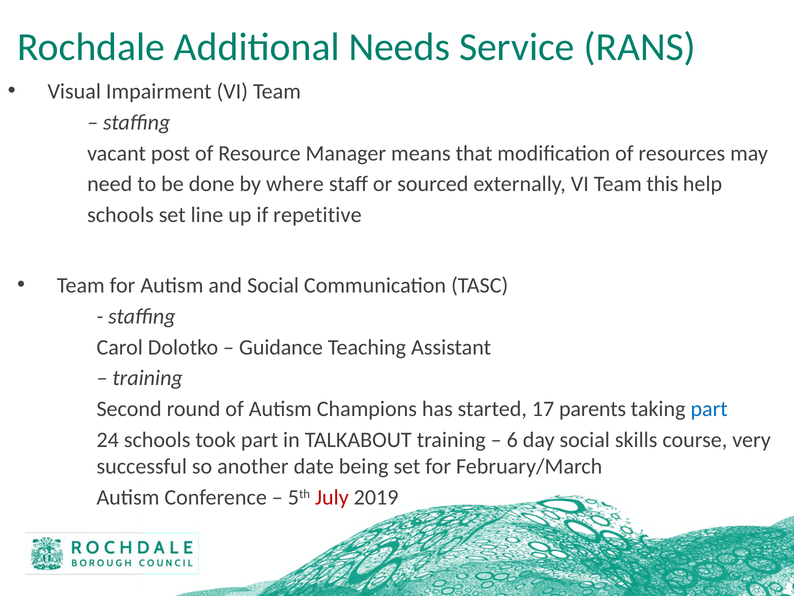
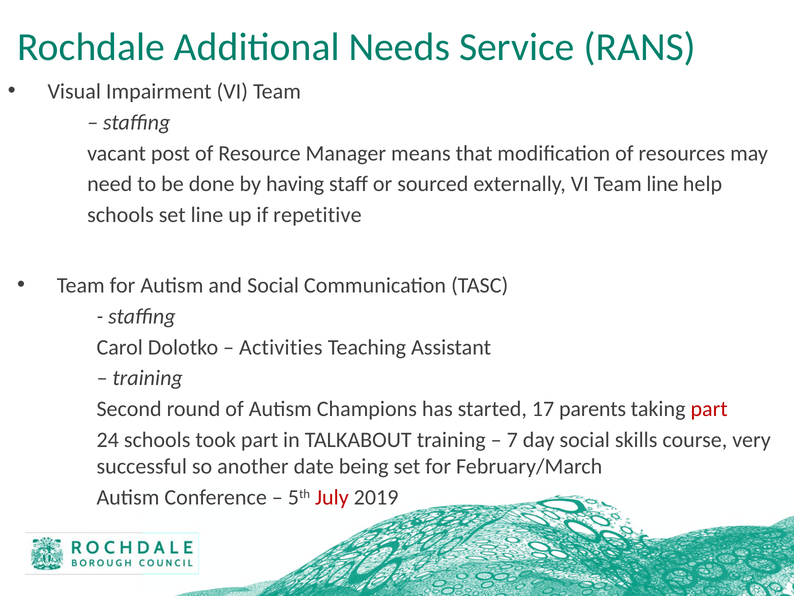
where: where -> having (295, 184)
Team this: this -> line (662, 184)
Guidance: Guidance -> Activities (281, 347)
part colour: blue -> red (709, 409)
6: 6 -> 7 (512, 440)
